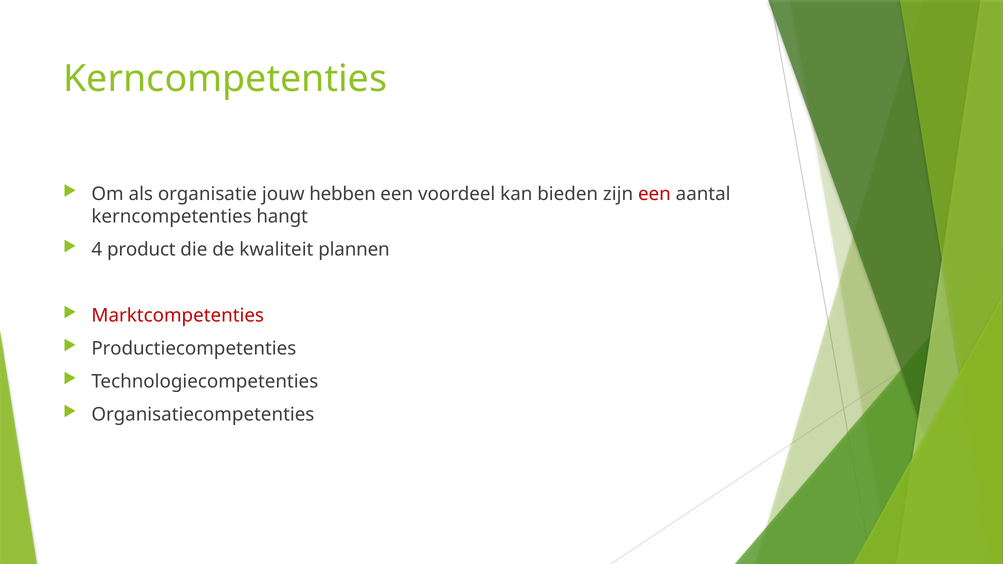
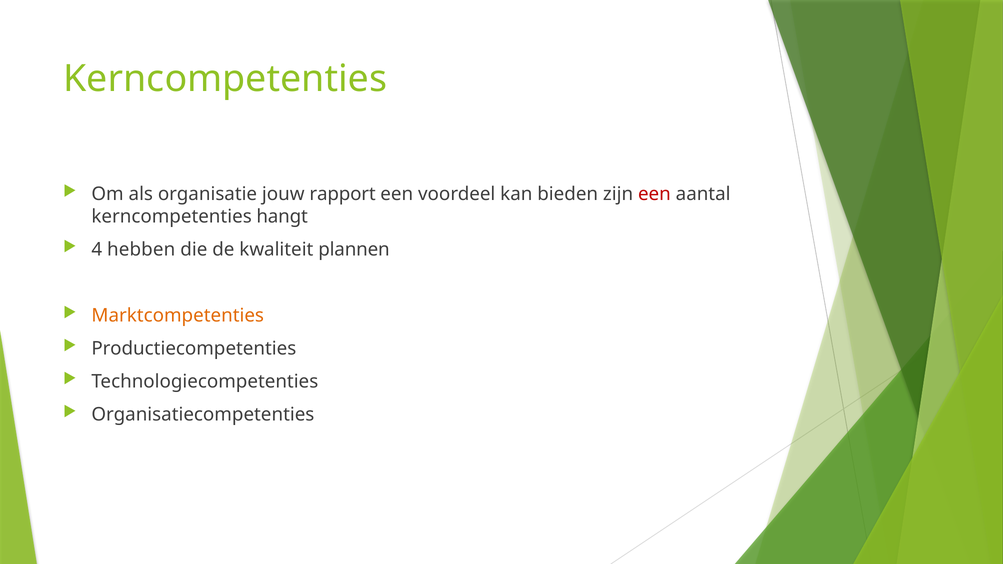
hebben: hebben -> rapport (343, 194)
product: product -> hebben (141, 250)
Marktcompetenties colour: red -> orange (178, 316)
